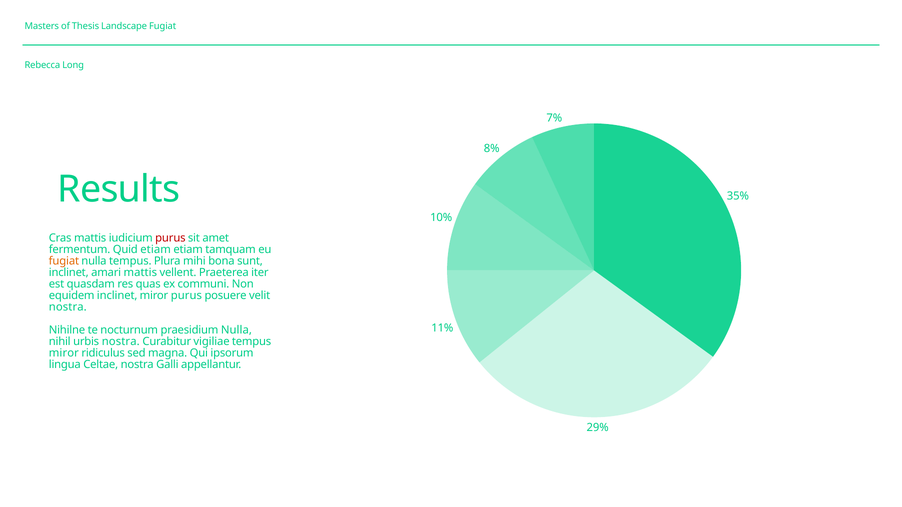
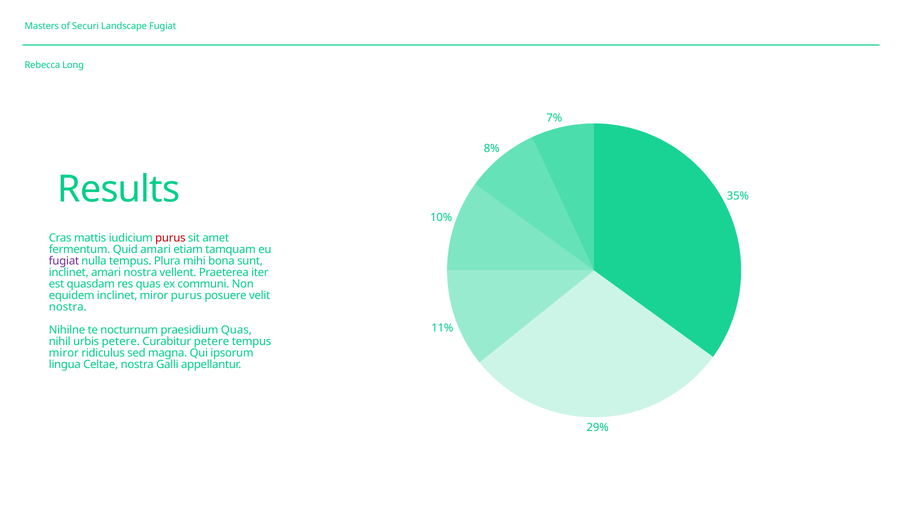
Thesis: Thesis -> Securi (85, 26)
Quid etiam: etiam -> amari (156, 250)
fugiat colour: orange -> purple (64, 261)
amari mattis: mattis -> nostra (140, 273)
praesidium Nulla: Nulla -> Quas (236, 330)
urbis nostra: nostra -> petere (121, 342)
Curabitur vigiliae: vigiliae -> petere (211, 342)
